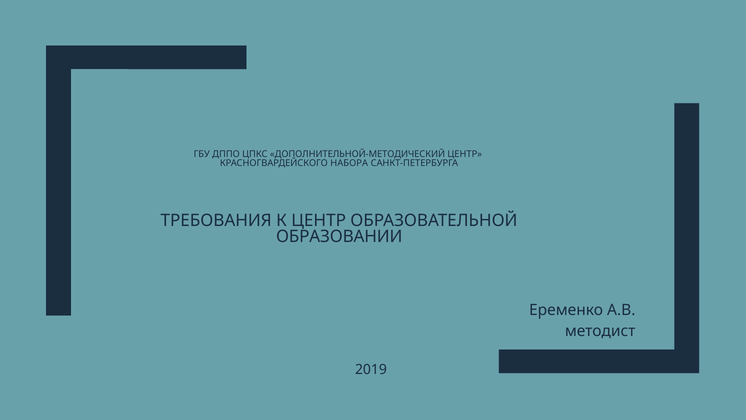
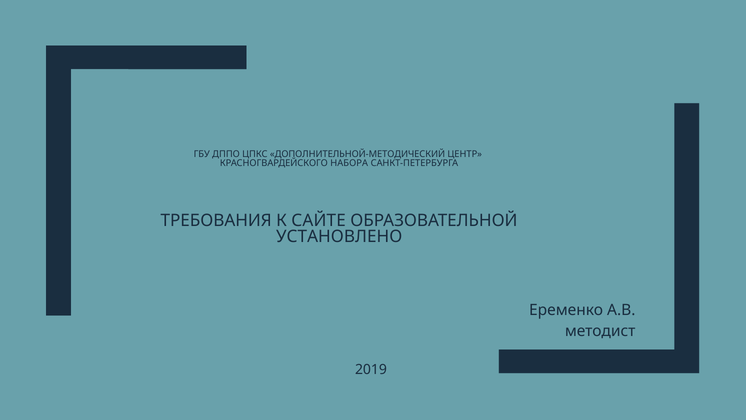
К ЦЕНТР: ЦЕНТР -> САЙТЕ (319, 220)
ОБРАЗОВАНИИ: ОБРАЗОВАНИИ -> УСТАНОВЛЕНО (339, 237)
